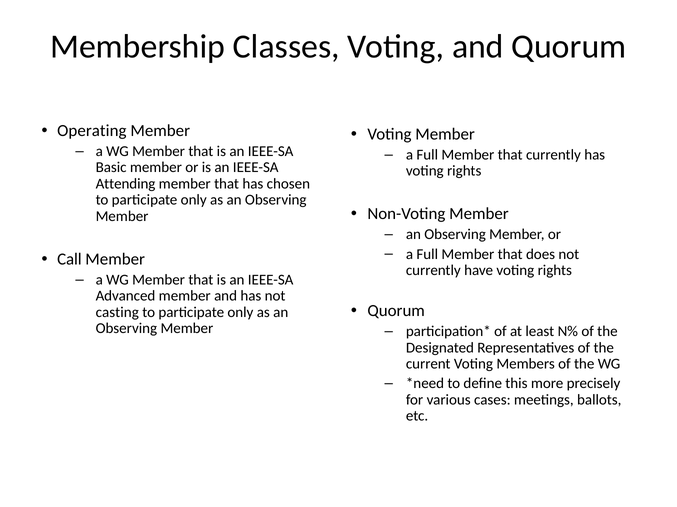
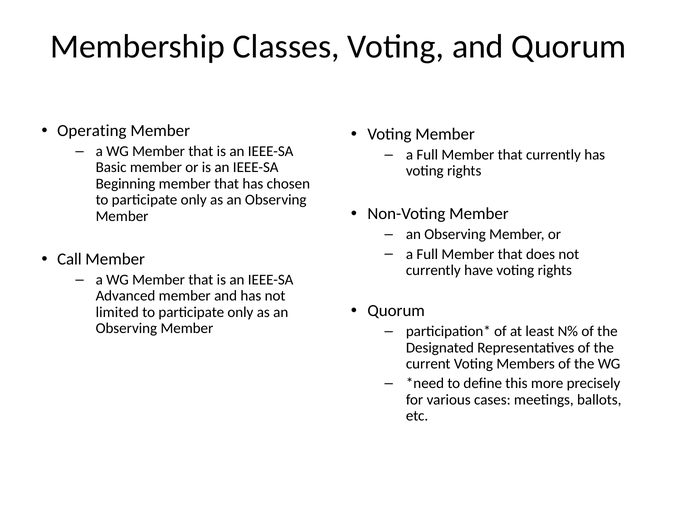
Attending: Attending -> Beginning (126, 184)
casting: casting -> limited (117, 313)
